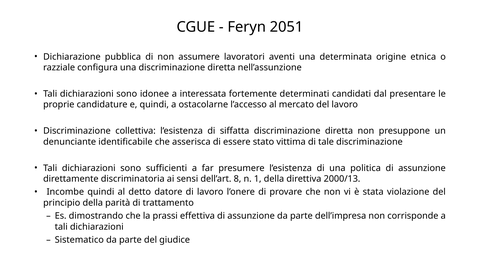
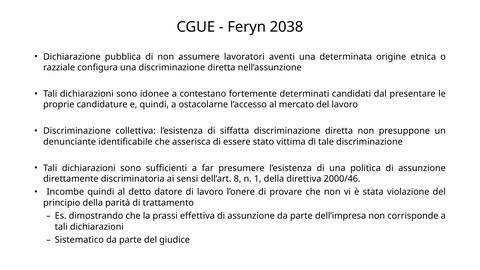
2051: 2051 -> 2038 (286, 27)
interessata: interessata -> contestano (203, 94)
2000/13: 2000/13 -> 2000/46 (342, 179)
